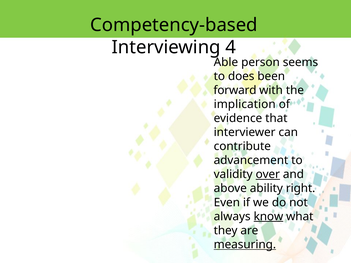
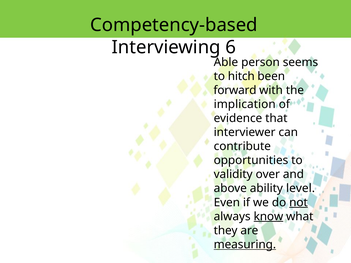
4: 4 -> 6 (231, 47)
does: does -> hitch (241, 76)
advancement: advancement -> opportunities (251, 160)
over underline: present -> none (268, 175)
right: right -> level (301, 189)
not underline: none -> present (298, 203)
